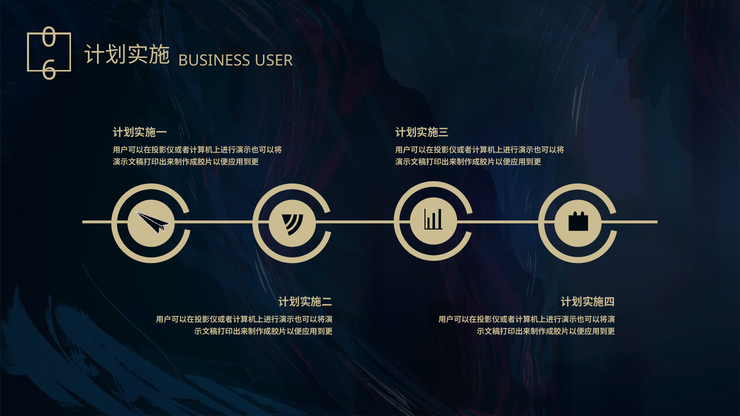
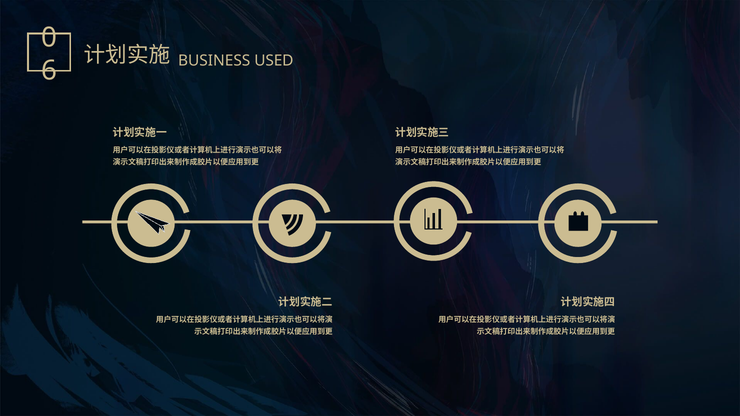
USER: USER -> USED (274, 61)
